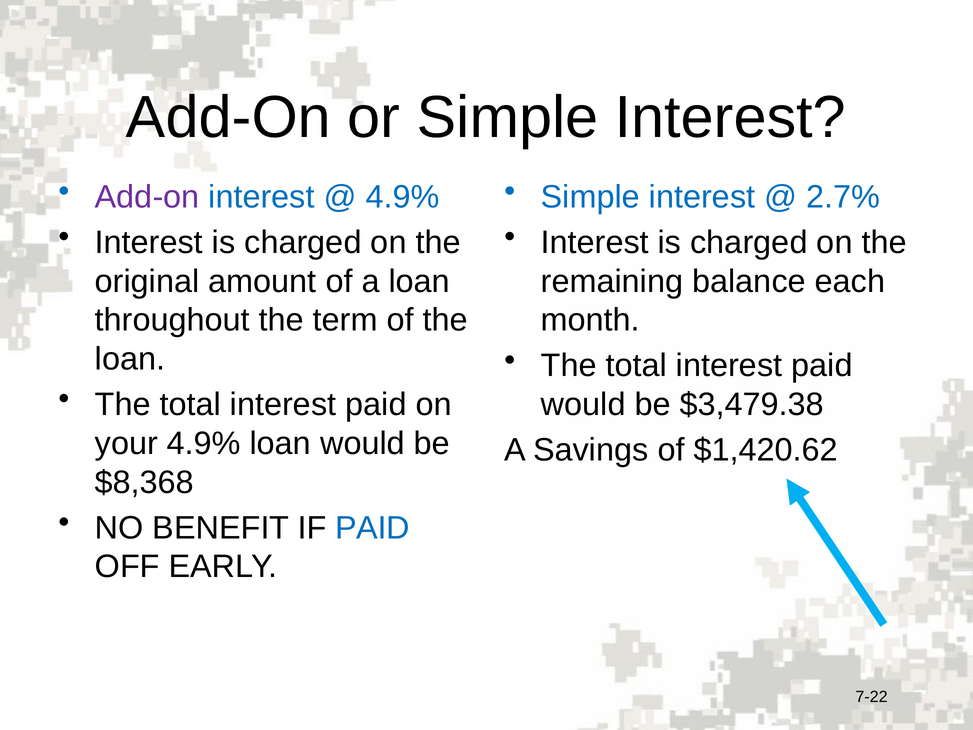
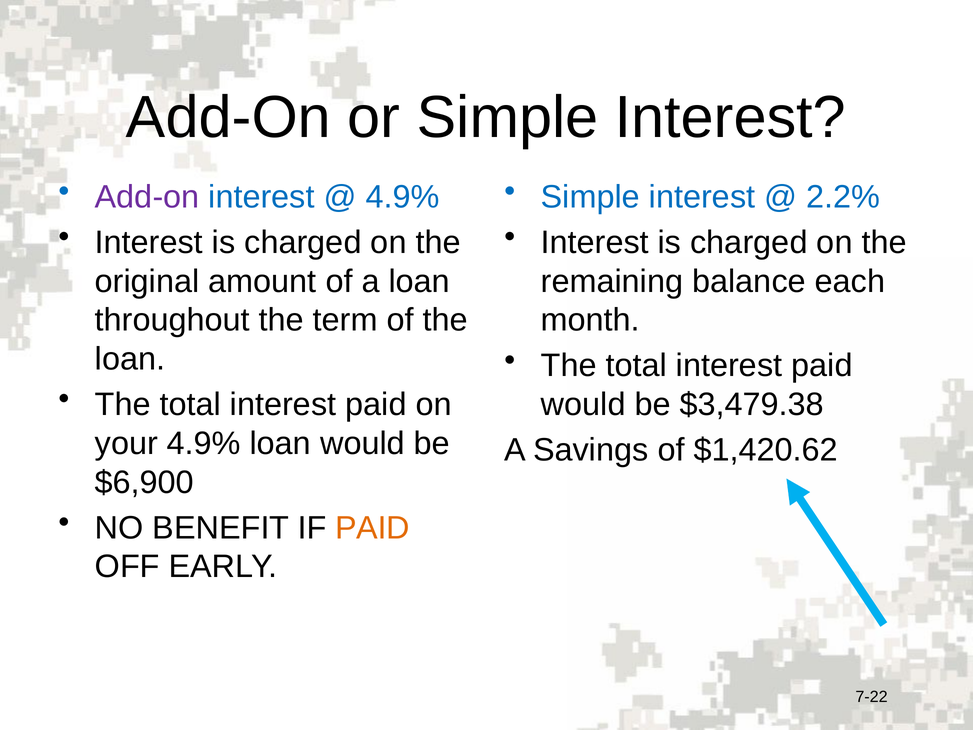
2.7%: 2.7% -> 2.2% (843, 197)
$8,368: $8,368 -> $6,900 (144, 482)
PAID colour: blue -> orange (372, 528)
